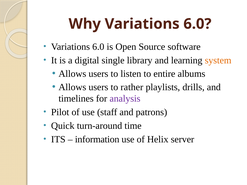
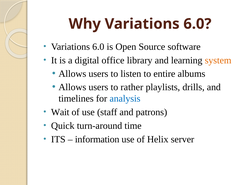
single: single -> office (113, 60)
analysis colour: purple -> blue (125, 99)
Pilot: Pilot -> Wait (60, 112)
